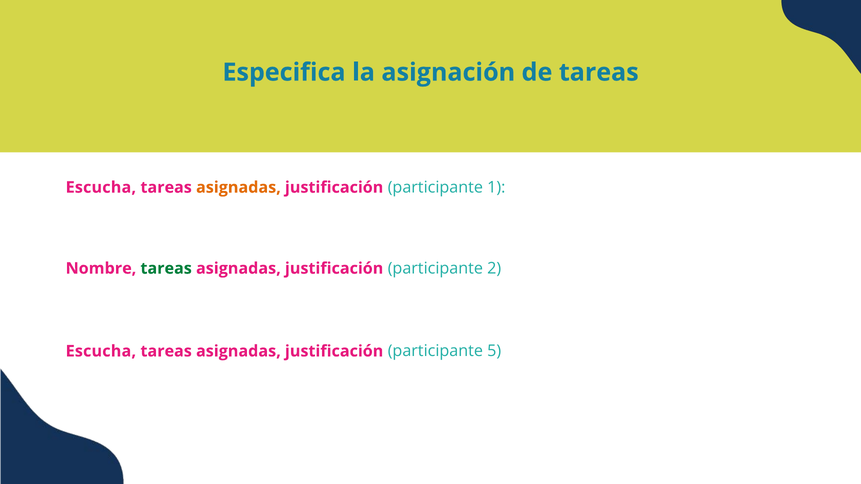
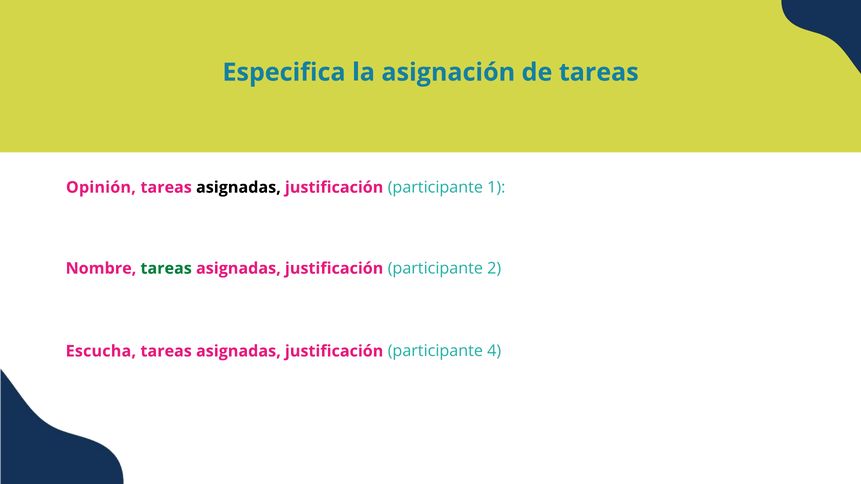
Escucha: Escucha -> Opinión (101, 188)
asignadas colour: orange -> black (238, 188)
5: 5 -> 4 (494, 351)
